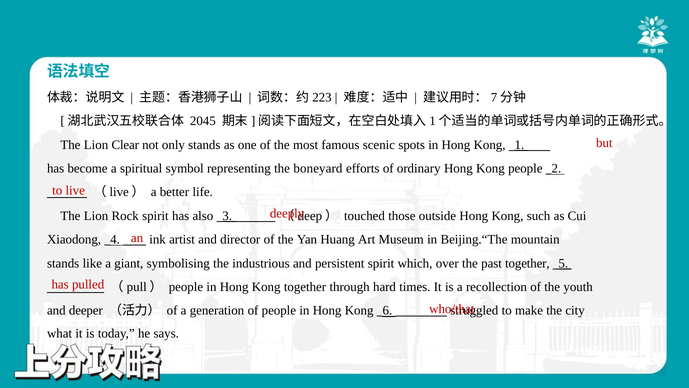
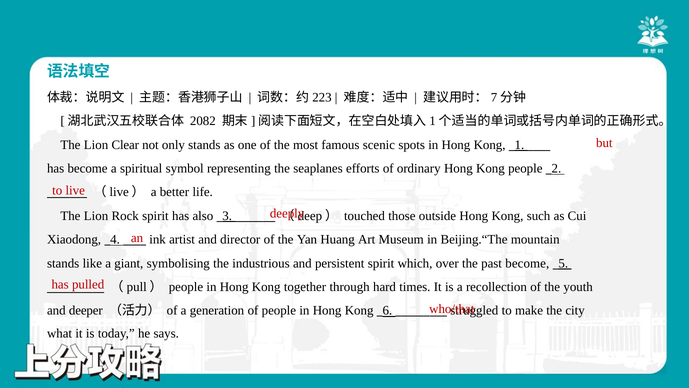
2045: 2045 -> 2082 (203, 121)
boneyard: boneyard -> seaplanes (318, 168)
past together: together -> become (527, 263)
